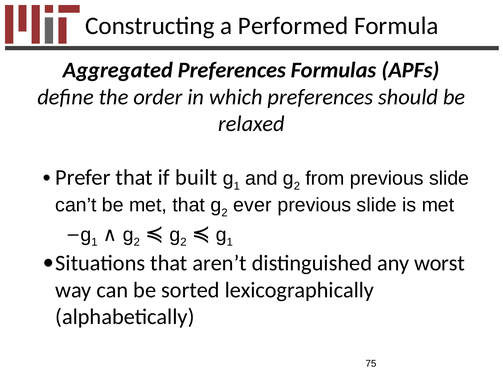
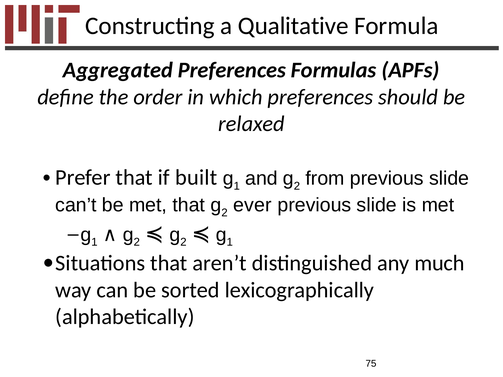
Performed: Performed -> Qualitative (293, 26)
worst: worst -> much (439, 263)
